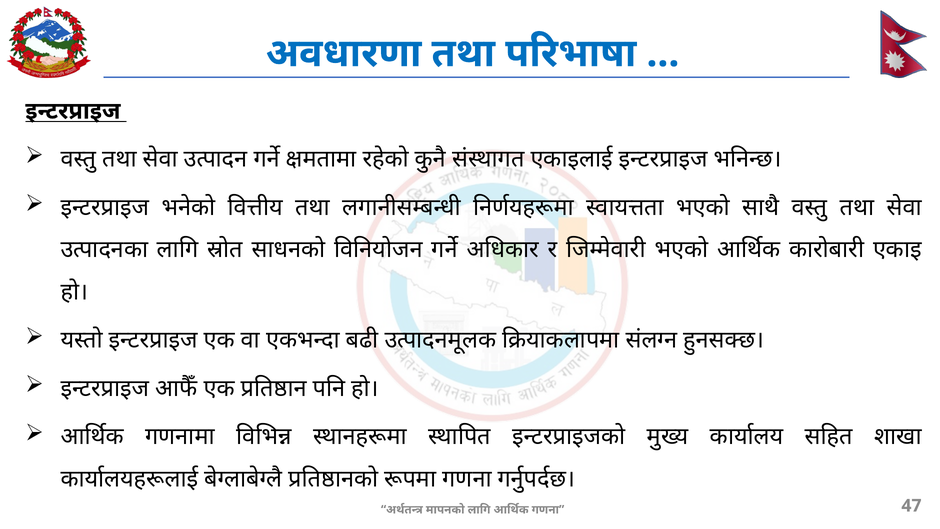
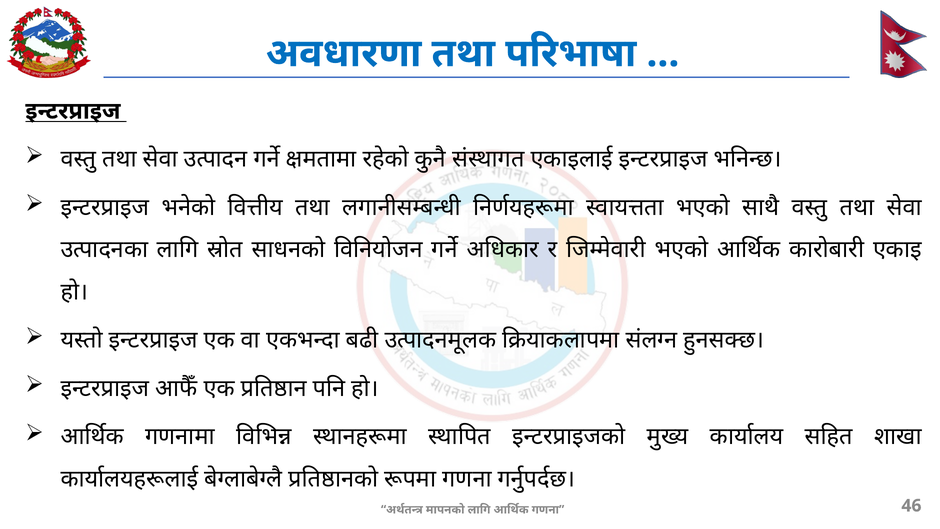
47: 47 -> 46 (911, 505)
